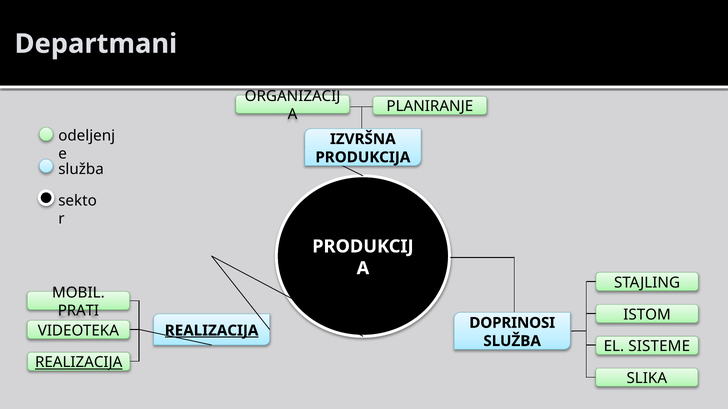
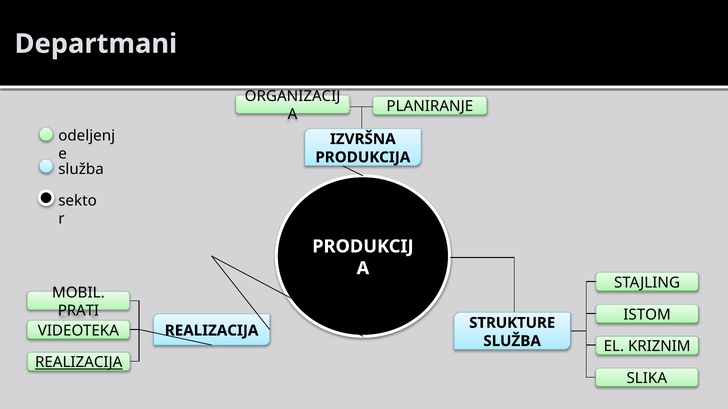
DOPRINOSI: DOPRINOSI -> STRUKTURE (512, 323)
REALIZACIJA underline: present -> none (212, 331)
SISTEME: SISTEME -> KRIZNIM (659, 347)
